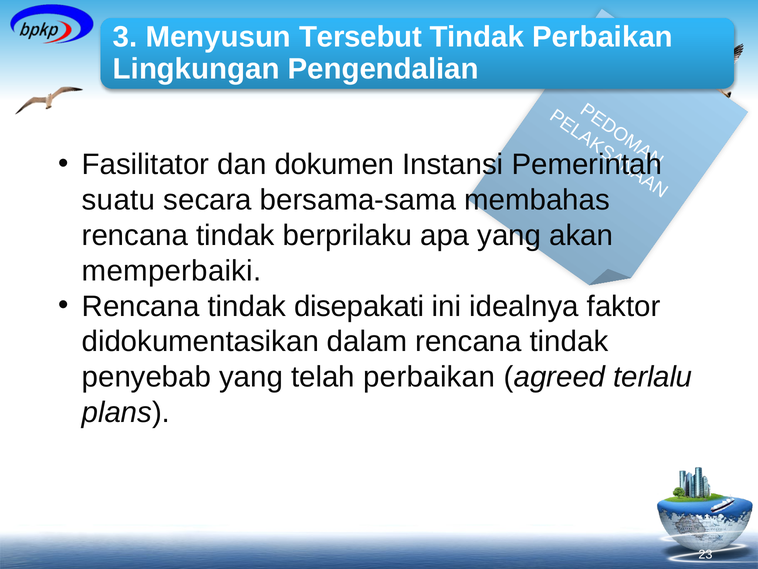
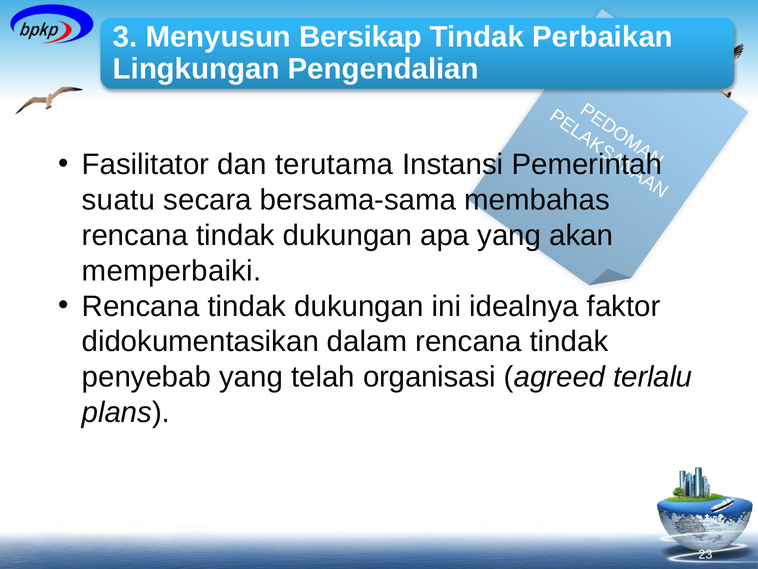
Tersebut: Tersebut -> Bersikap (361, 37)
dokumen: dokumen -> terutama (334, 164)
berprilaku: berprilaku -> dukungan (348, 235)
disepakati: disepakati -> dukungan (359, 306)
telah perbaikan: perbaikan -> organisasi (429, 377)
